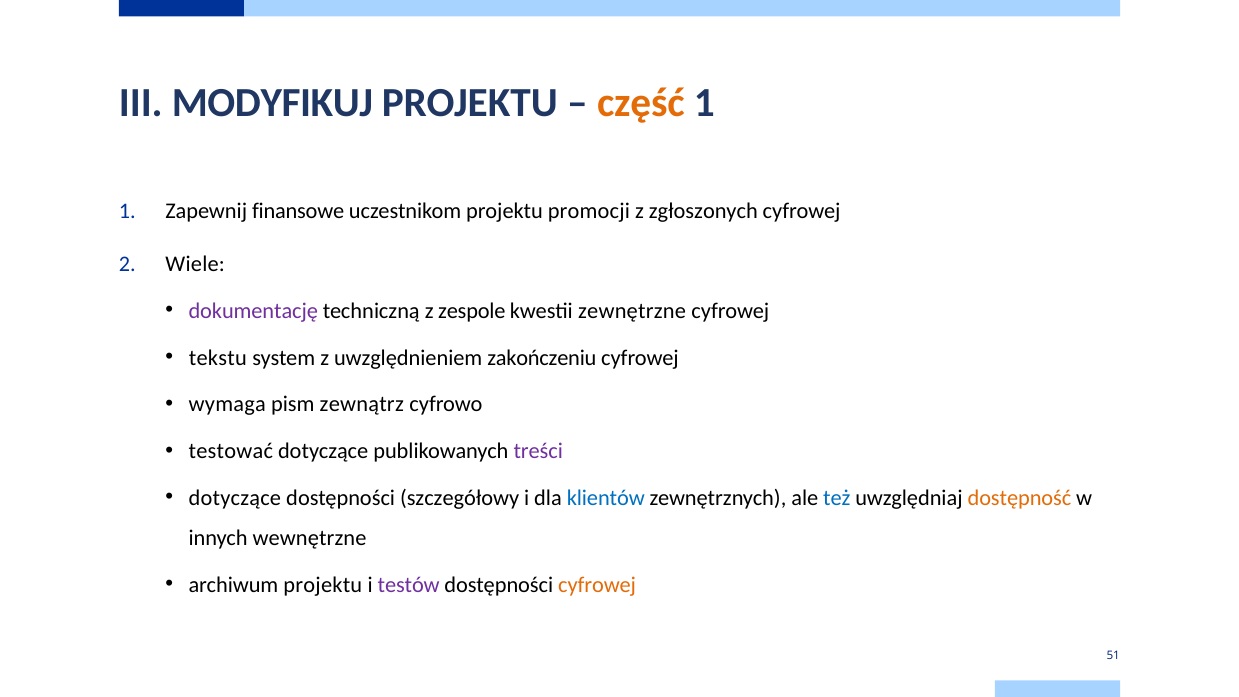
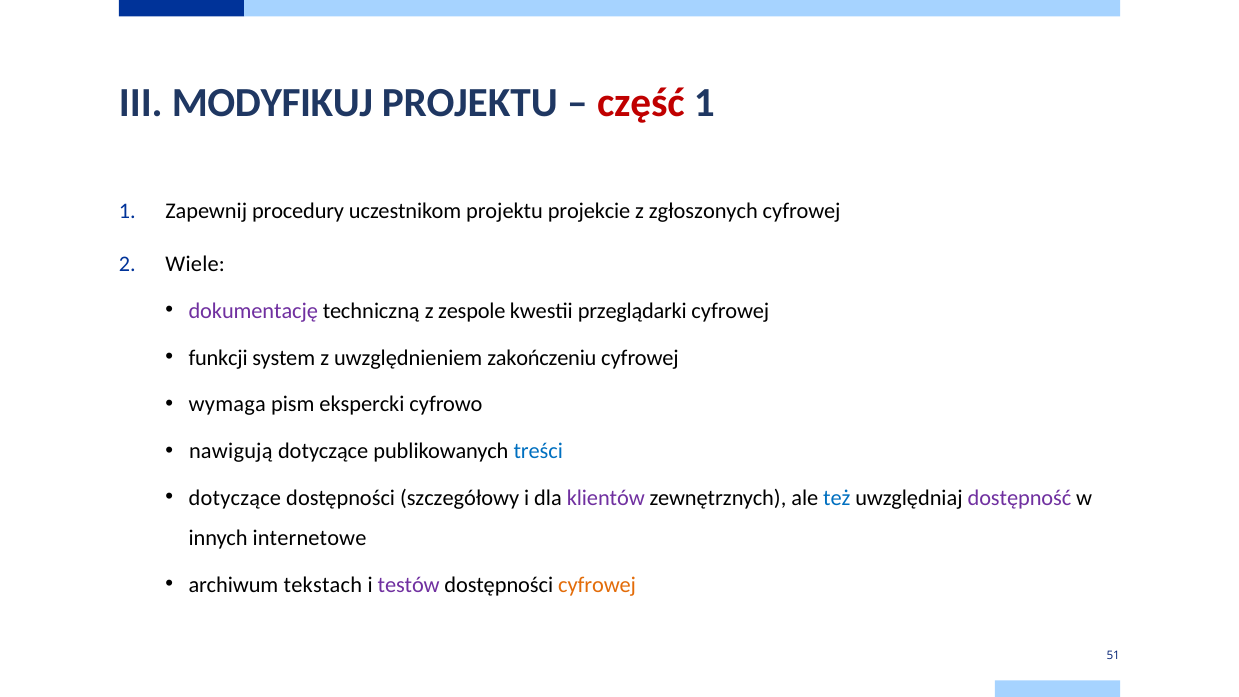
część colour: orange -> red (641, 103)
finansowe: finansowe -> procedury (298, 211)
promocji: promocji -> projekcie (589, 211)
zewnętrzne: zewnętrzne -> przeglądarki (632, 311)
tekstu: tekstu -> funkcji (218, 358)
zewnątrz: zewnątrz -> ekspercki (362, 404)
testować: testować -> nawigują (231, 451)
treści colour: purple -> blue (538, 451)
klientów colour: blue -> purple (606, 498)
dostępność colour: orange -> purple (1019, 498)
wewnętrzne: wewnętrzne -> internetowe (309, 538)
archiwum projektu: projektu -> tekstach (323, 585)
